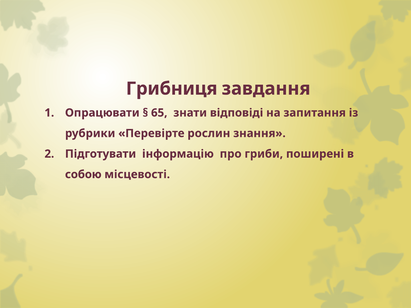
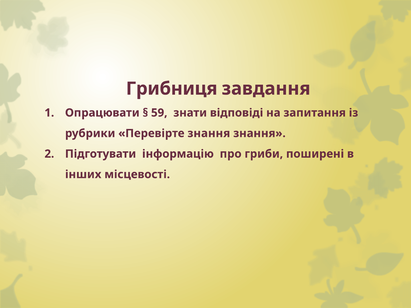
65: 65 -> 59 (159, 113)
Перевірте рослин: рослин -> знання (209, 133)
собою: собою -> інших (83, 175)
